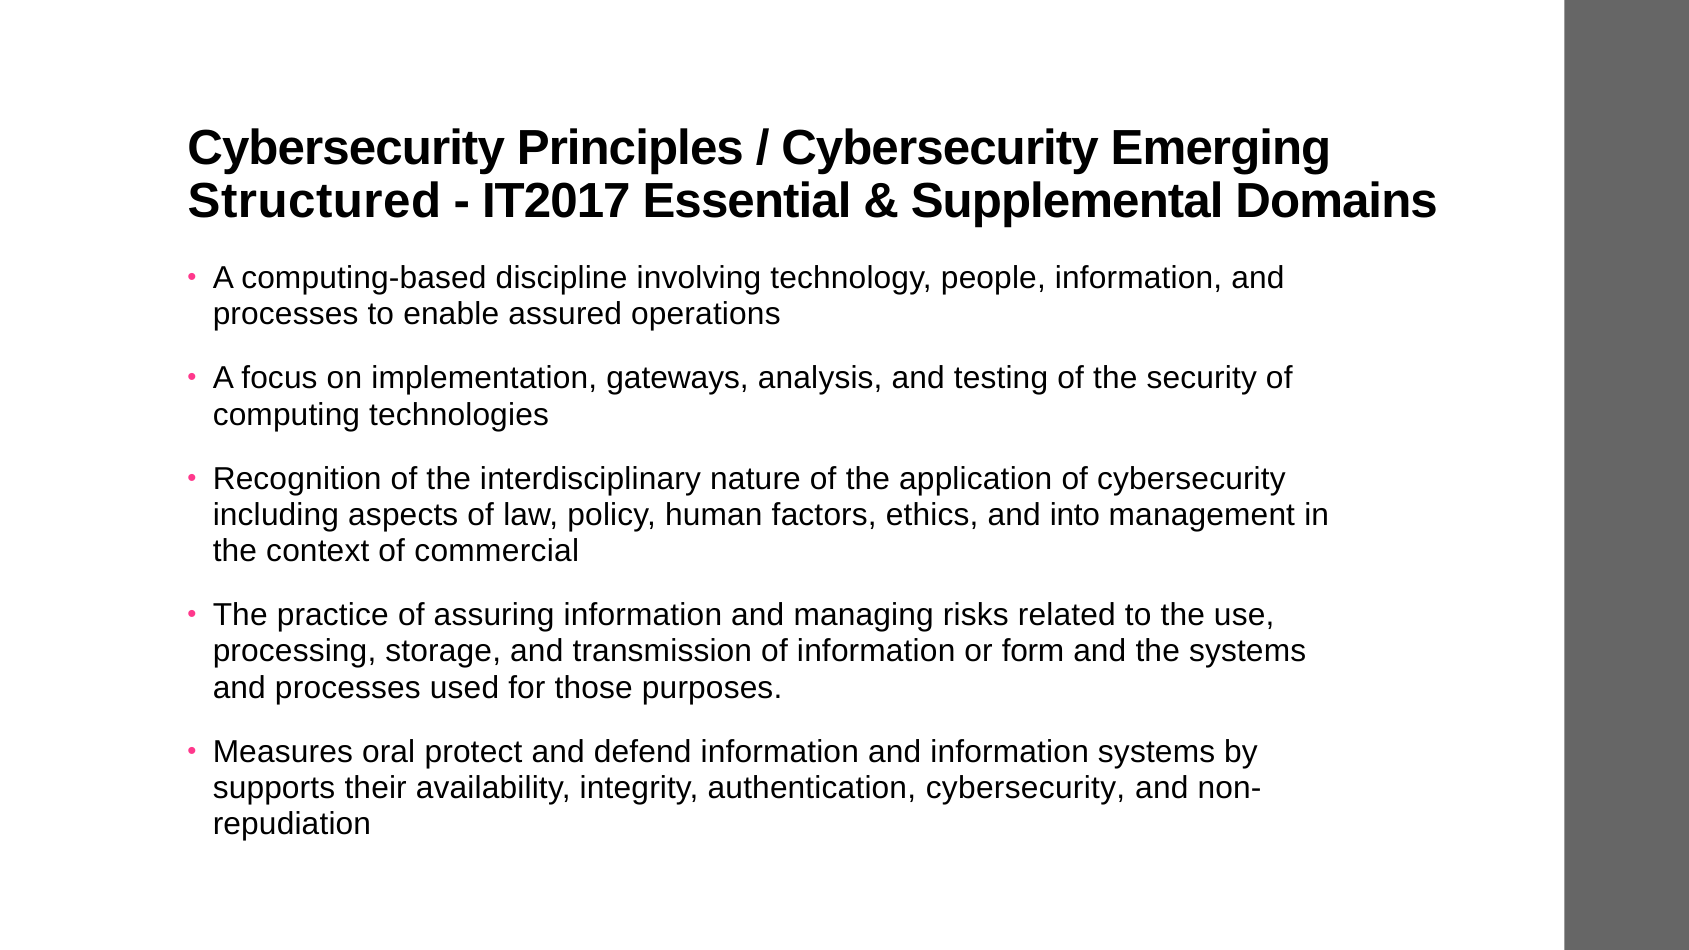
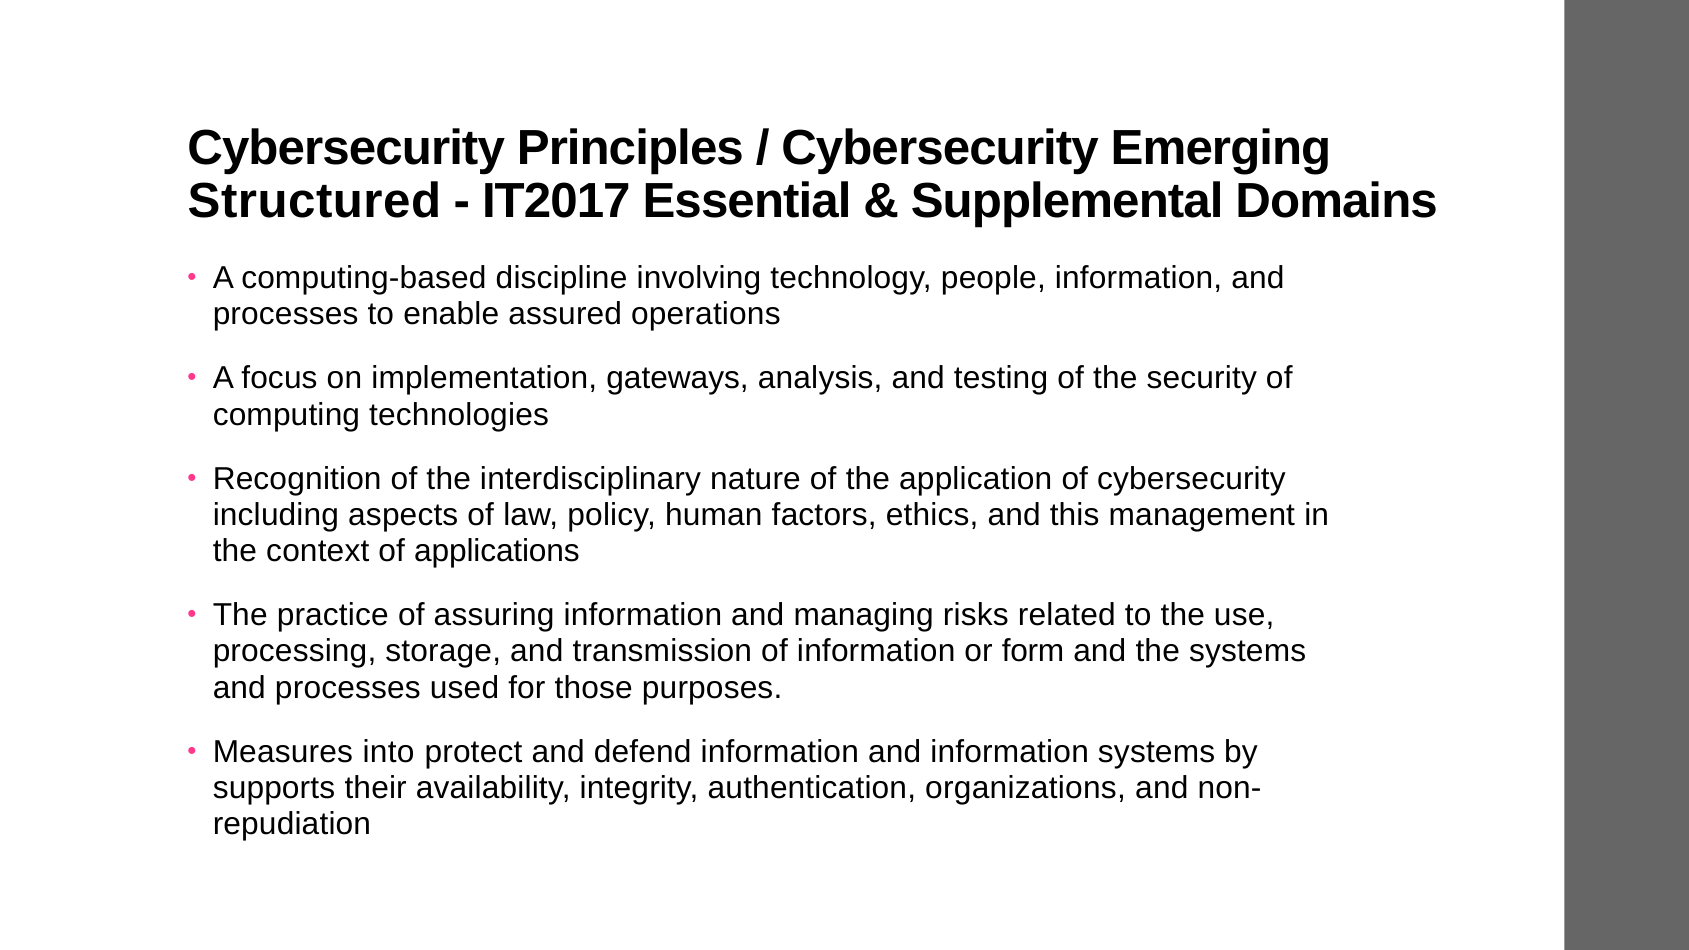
into: into -> this (1075, 515)
commercial: commercial -> applications (497, 551)
oral: oral -> into (389, 752)
authentication cybersecurity: cybersecurity -> organizations (1026, 788)
